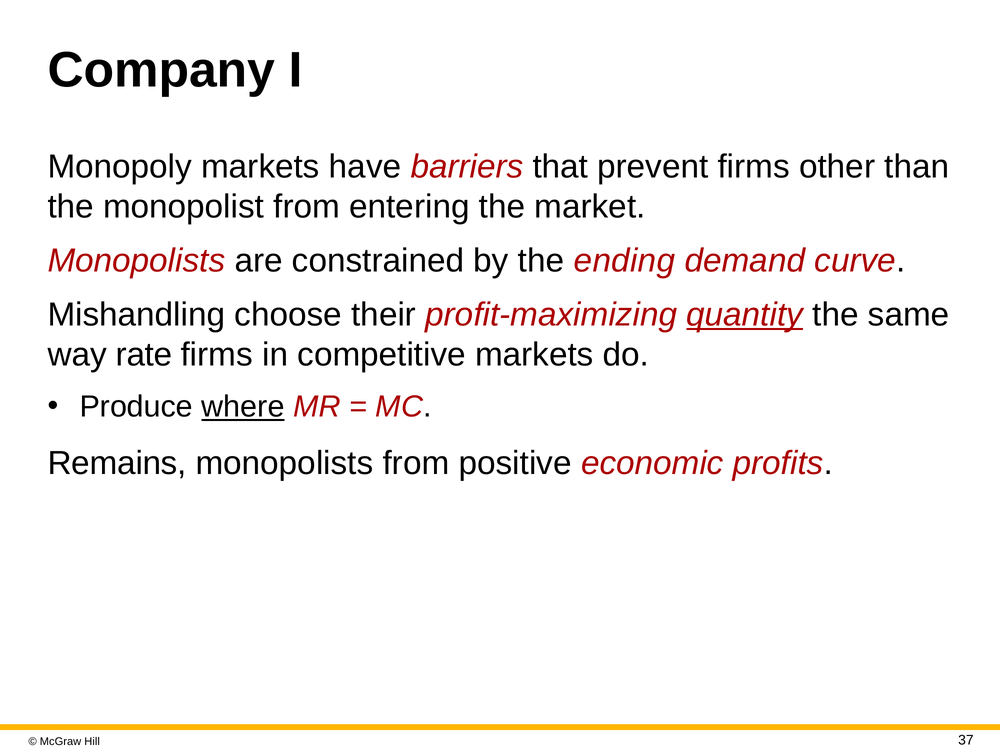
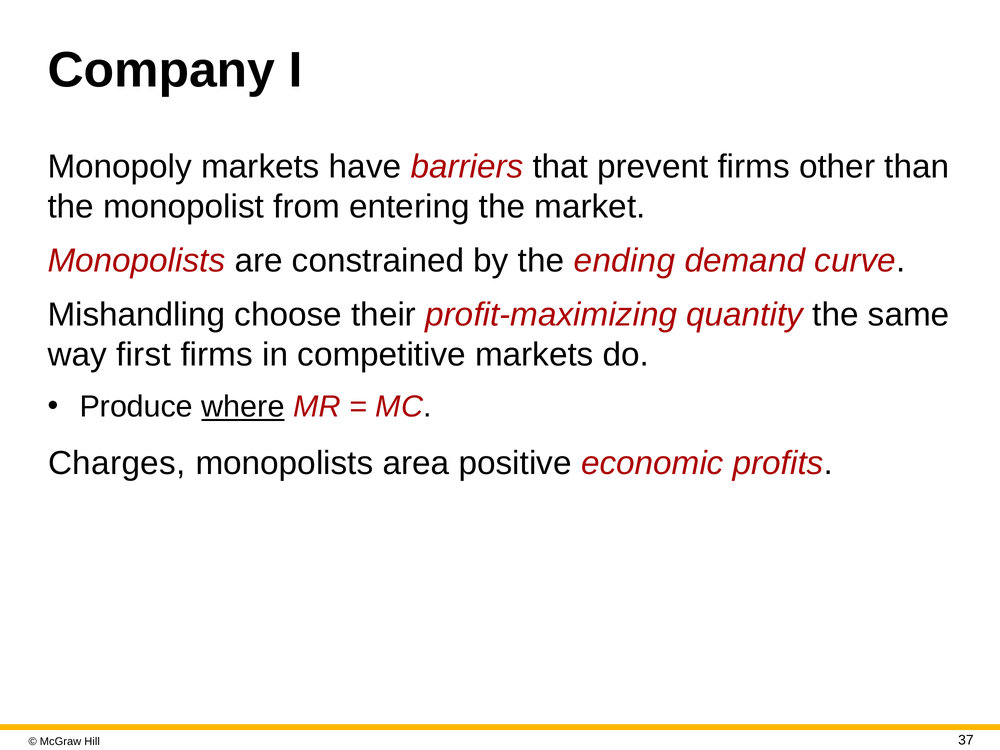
quantity underline: present -> none (745, 315)
rate: rate -> first (144, 355)
Remains: Remains -> Charges (117, 463)
monopolists from: from -> area (416, 463)
